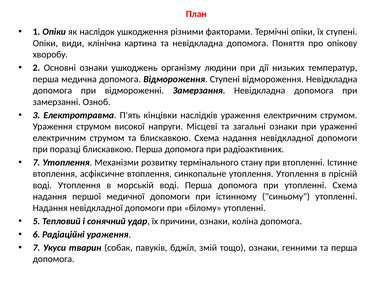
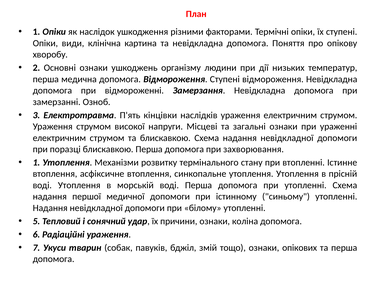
радіоактивних: радіоактивних -> захворювання (254, 149)
7: 7 -> 1 (36, 163)
генними: генними -> опікових (300, 248)
